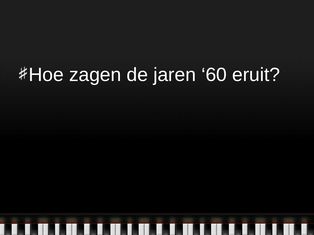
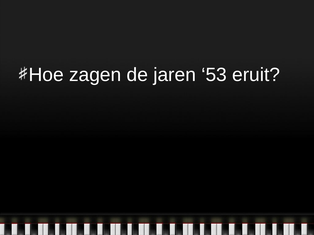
60: 60 -> 53 (214, 75)
